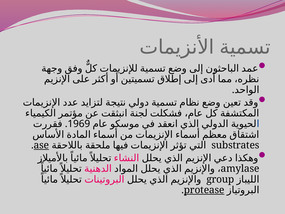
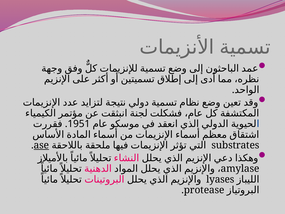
1969: 1969 -> 1951 (79, 124)
group: group -> lyases (220, 179)
protease underline: present -> none (204, 190)
